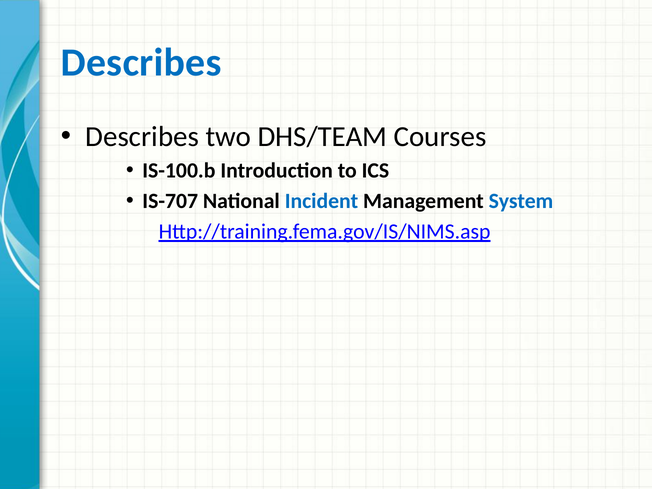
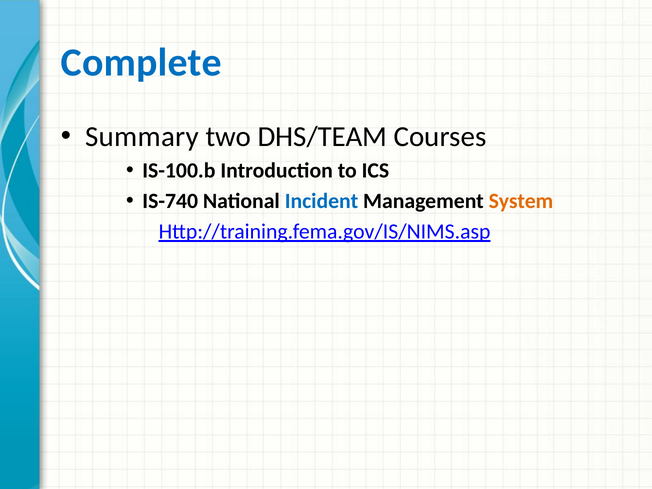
Describes: Describes -> Complete (141, 63)
Describes: Describes -> Summary (142, 137)
IS-707: IS-707 -> IS-740 (170, 201)
System colour: blue -> orange (521, 201)
